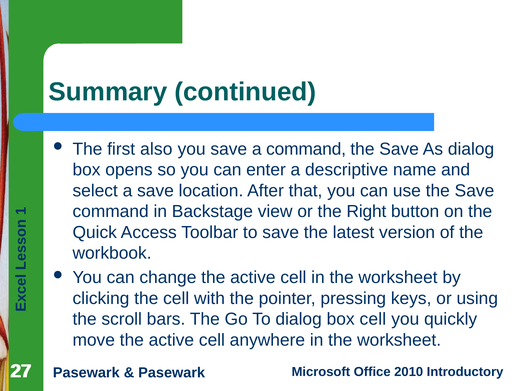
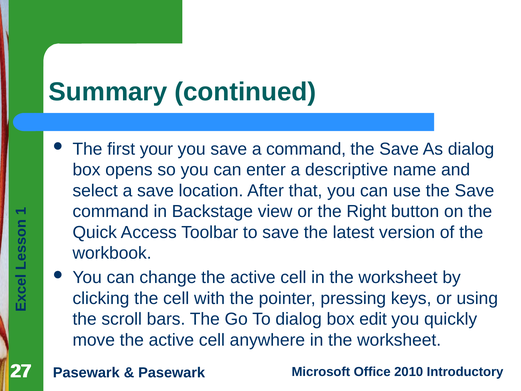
also: also -> your (156, 149)
box cell: cell -> edit (373, 319)
